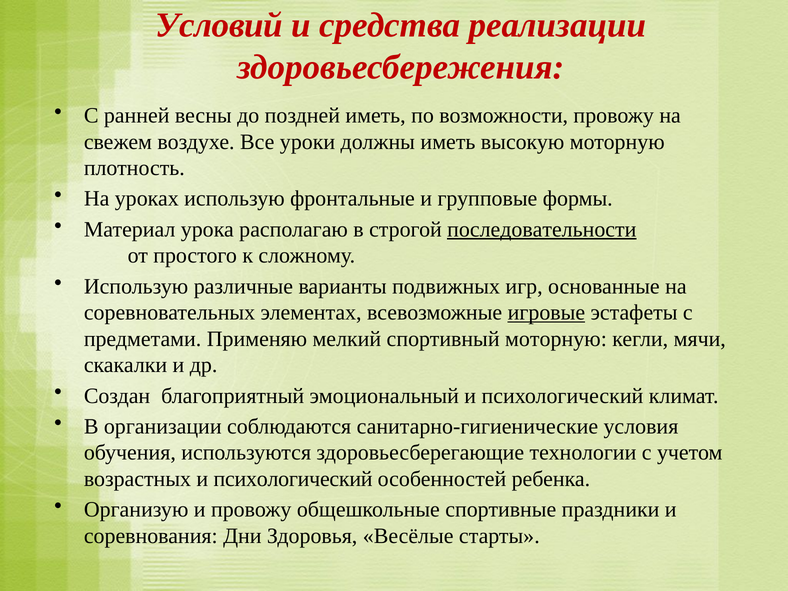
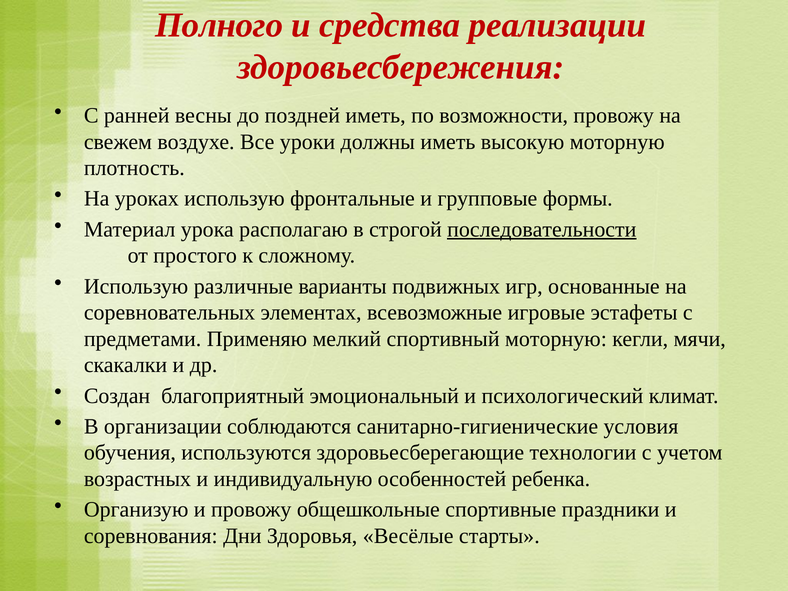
Условий: Условий -> Полного (219, 25)
игровые underline: present -> none (546, 313)
возрастных и психологический: психологический -> индивидуальную (293, 479)
